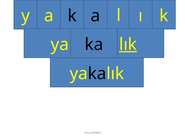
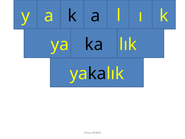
lık underline: present -> none (128, 44)
